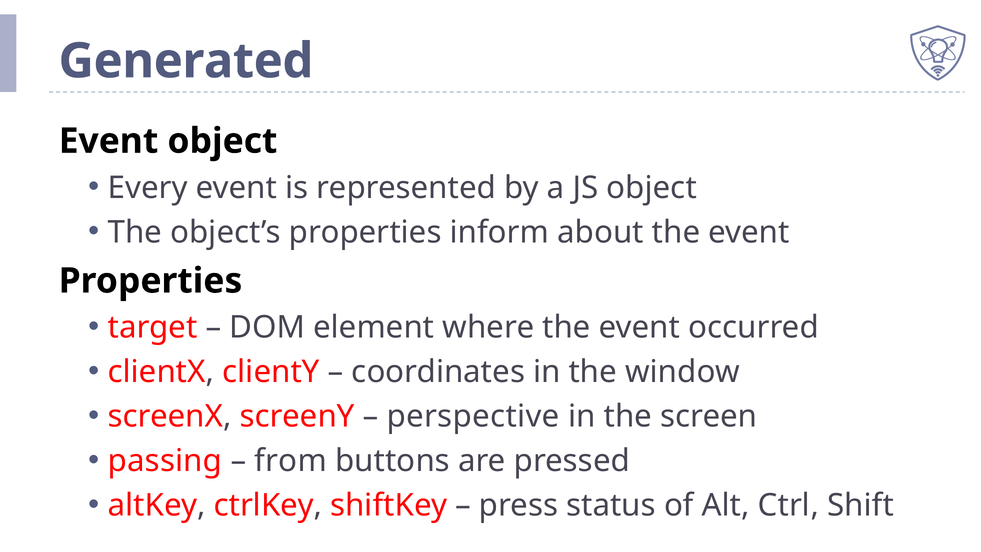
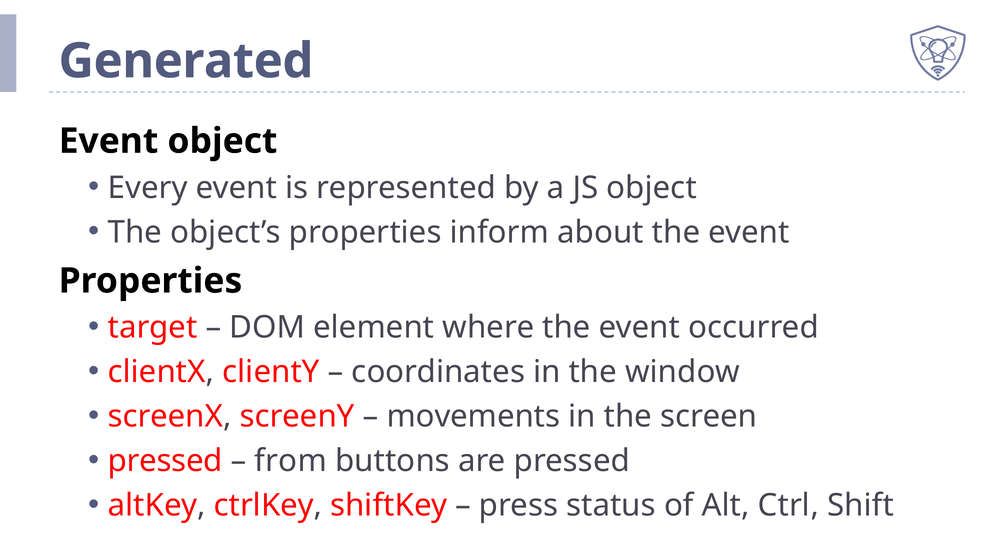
perspective: perspective -> movements (473, 416)
passing: passing -> pressed (165, 461)
